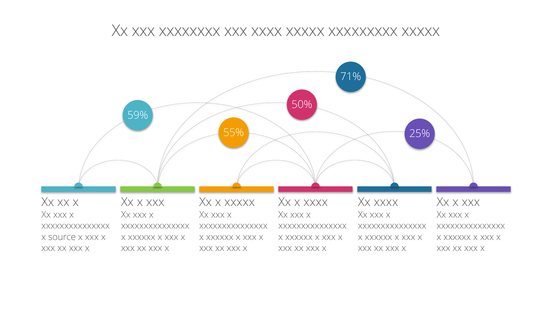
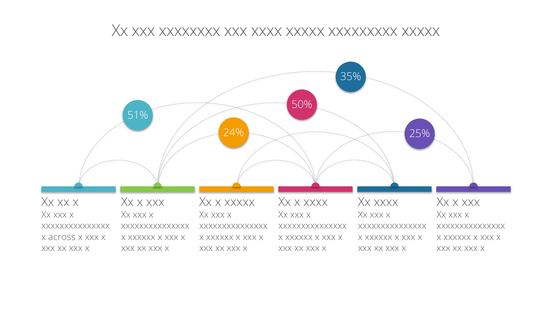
71%: 71% -> 35% (351, 77)
59%: 59% -> 51% (138, 115)
55%: 55% -> 24% (234, 132)
source: source -> across (62, 237)
